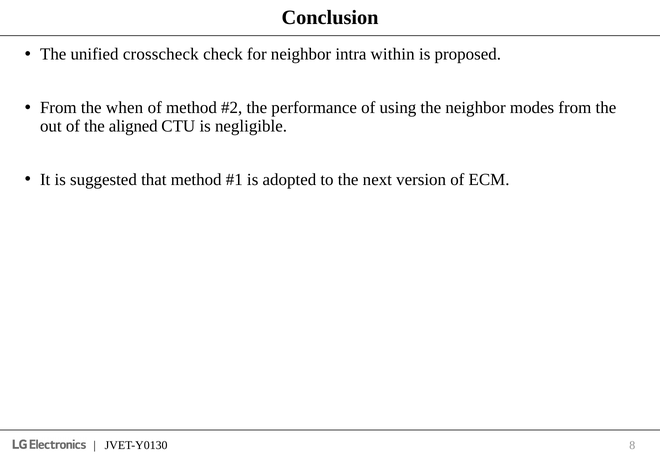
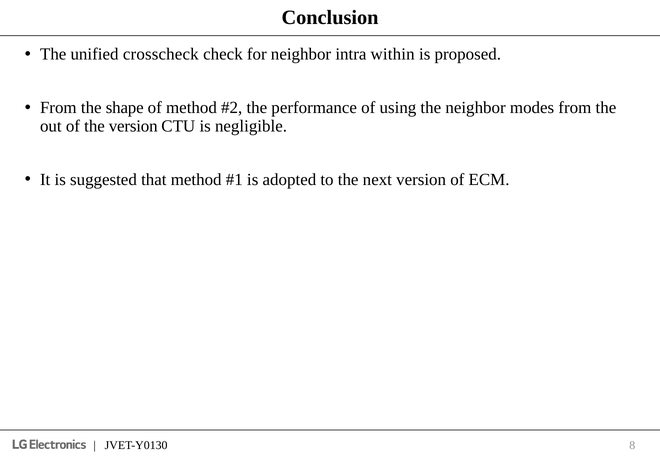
when: when -> shape (125, 108)
the aligned: aligned -> version (133, 126)
